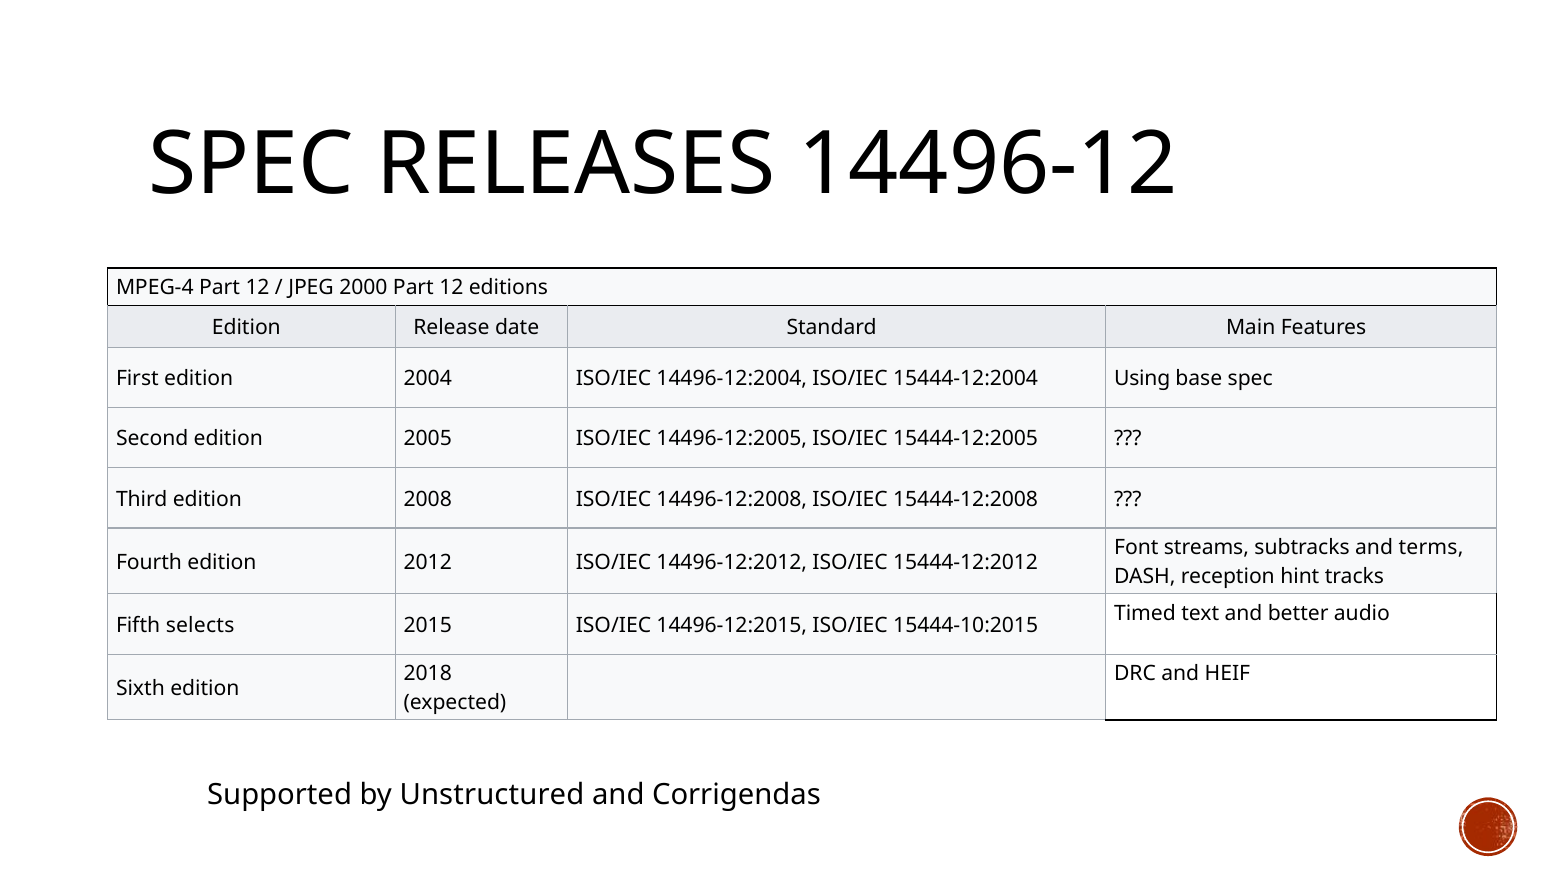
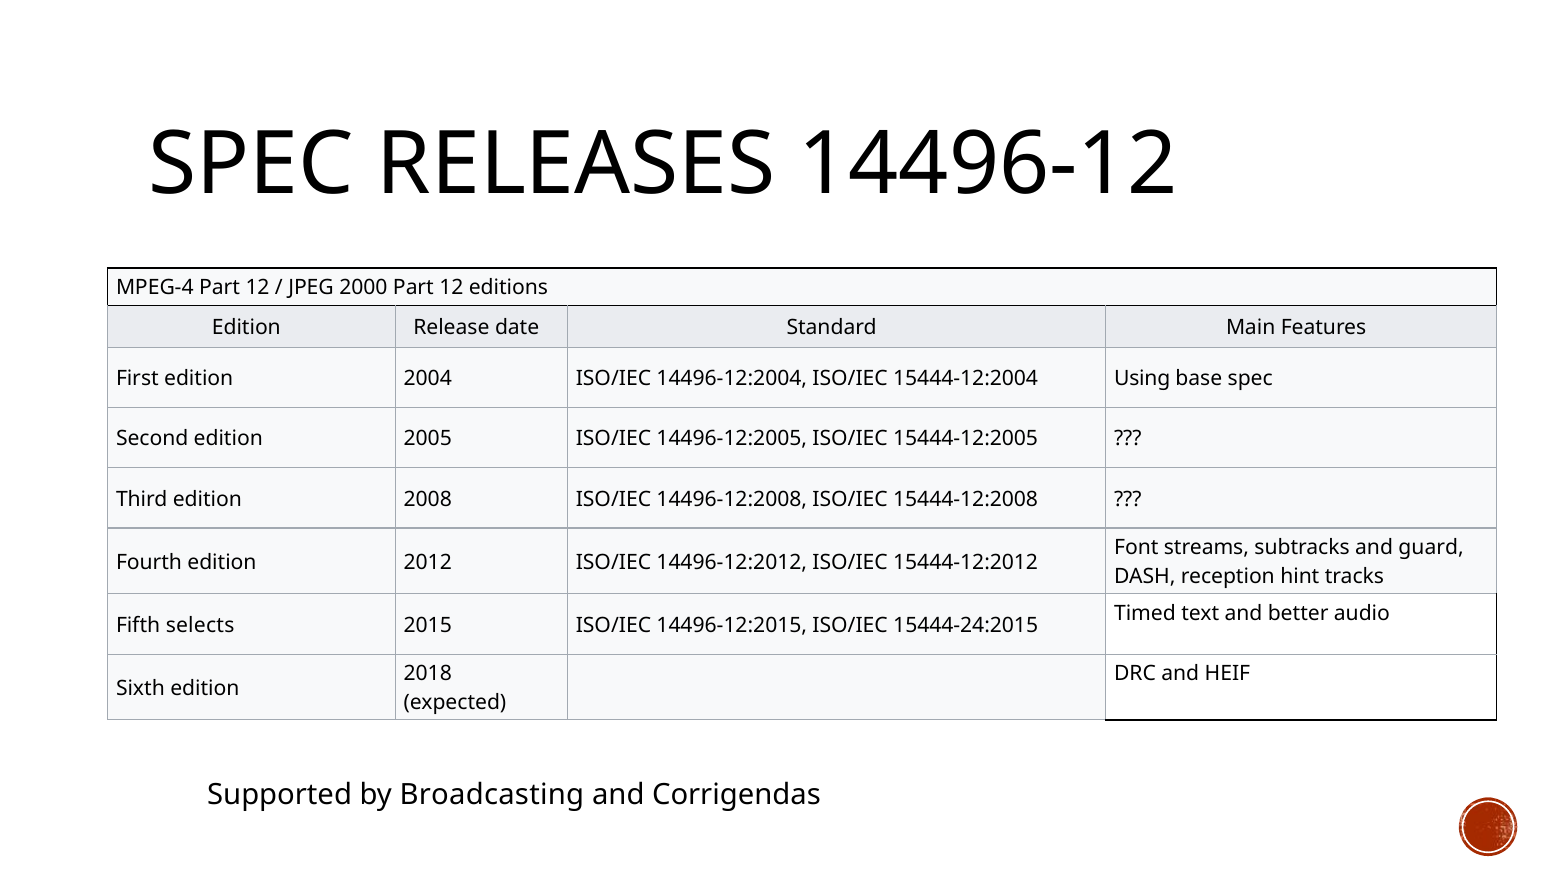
terms: terms -> guard (1431, 547)
15444-10:2015: 15444-10:2015 -> 15444-24:2015 (966, 625)
Unstructured: Unstructured -> Broadcasting (492, 794)
